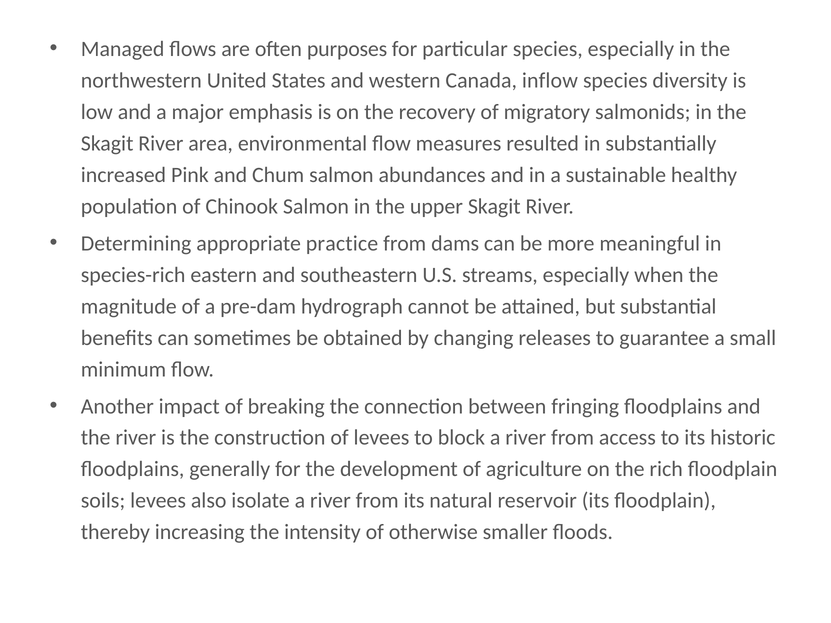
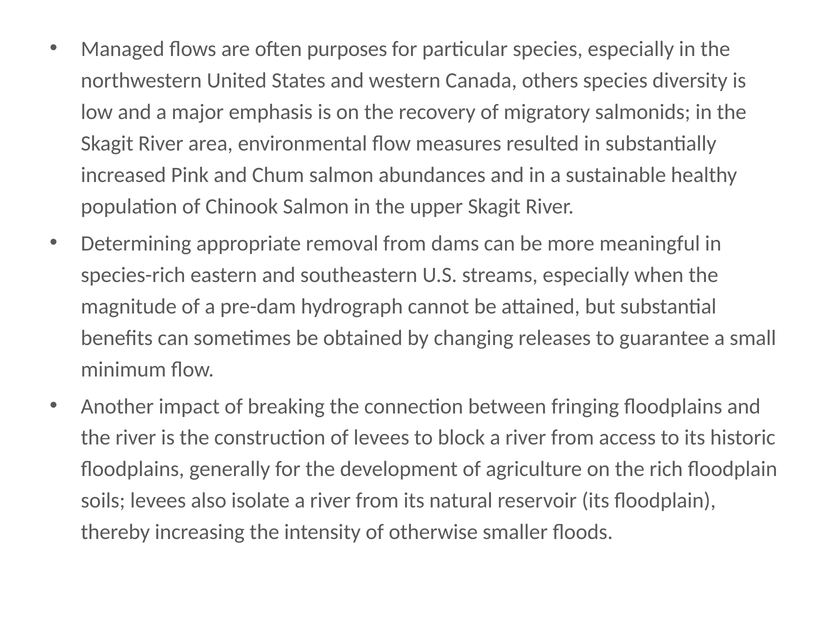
inflow: inflow -> others (550, 80)
practice: practice -> removal (342, 243)
